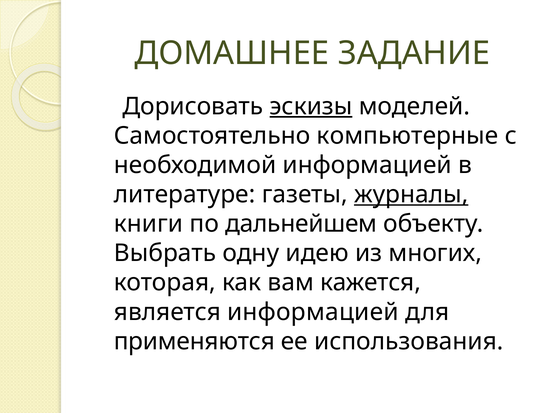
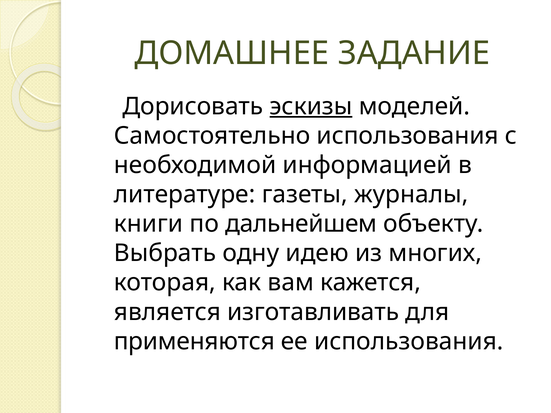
Самостоятельно компьютерные: компьютерные -> использования (408, 136)
журналы underline: present -> none (411, 195)
является информацией: информацией -> изготавливать (313, 312)
